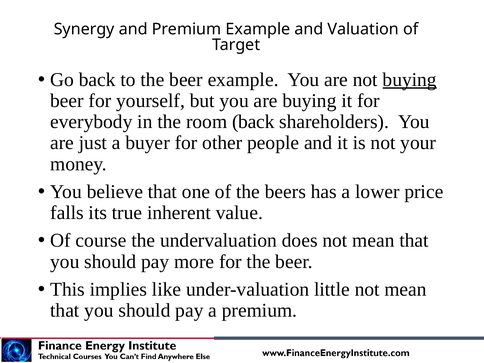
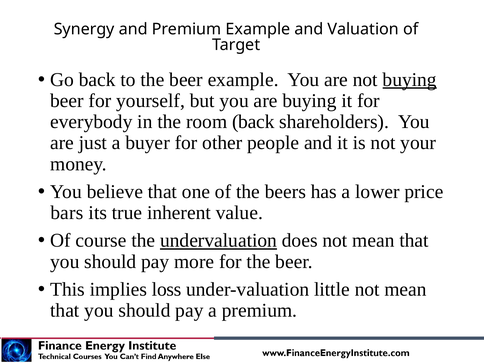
falls: falls -> bars (67, 213)
undervaluation underline: none -> present (219, 241)
like: like -> loss (167, 289)
